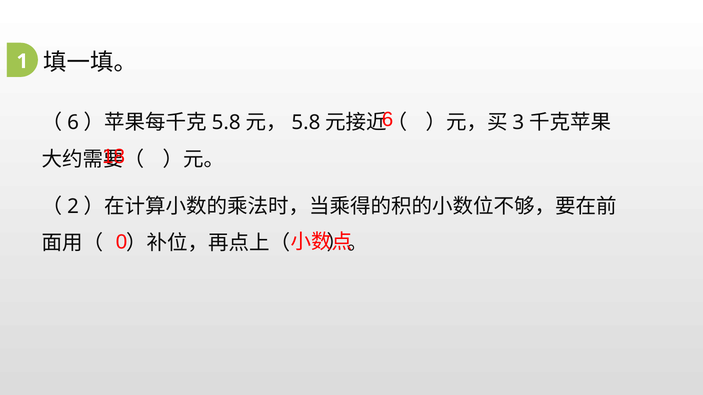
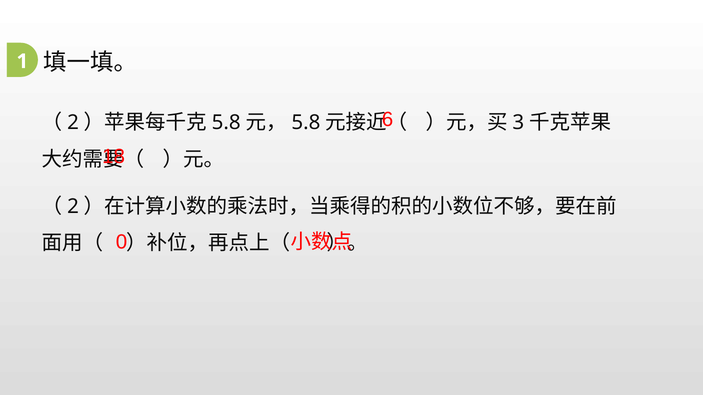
6: 6 -> 2 (73, 123)
